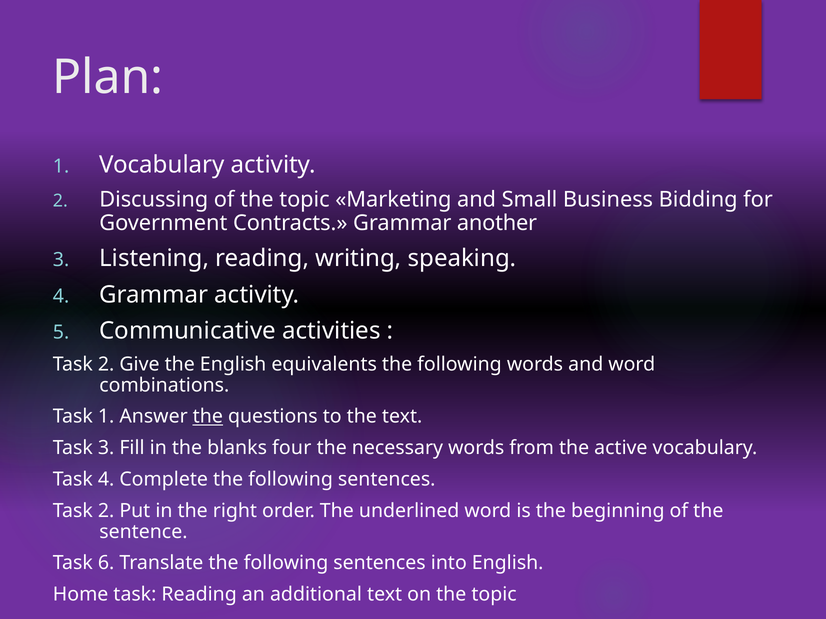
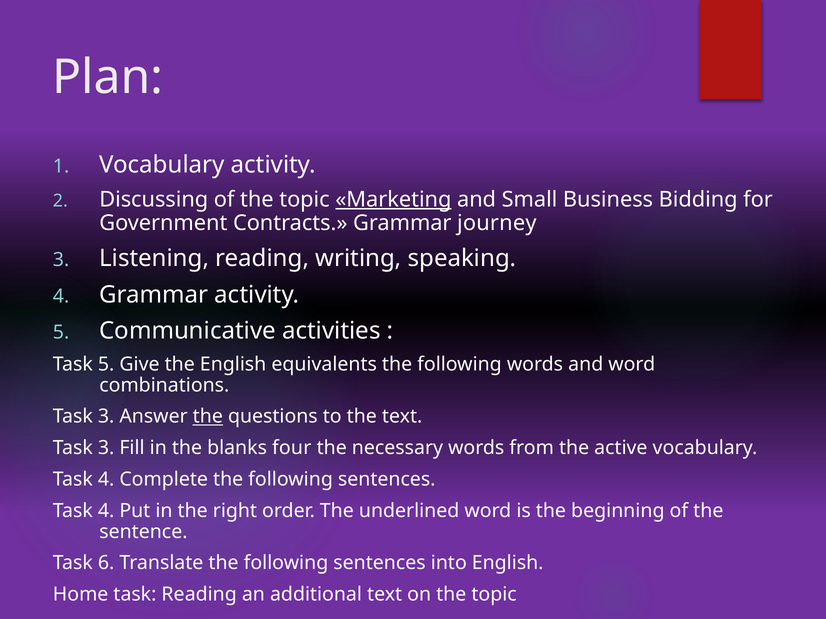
Marketing underline: none -> present (393, 200)
another: another -> journey (497, 223)
2: 2 -> 5 (106, 364)
1: 1 -> 3 (106, 417)
2: 2 -> 4 (106, 511)
